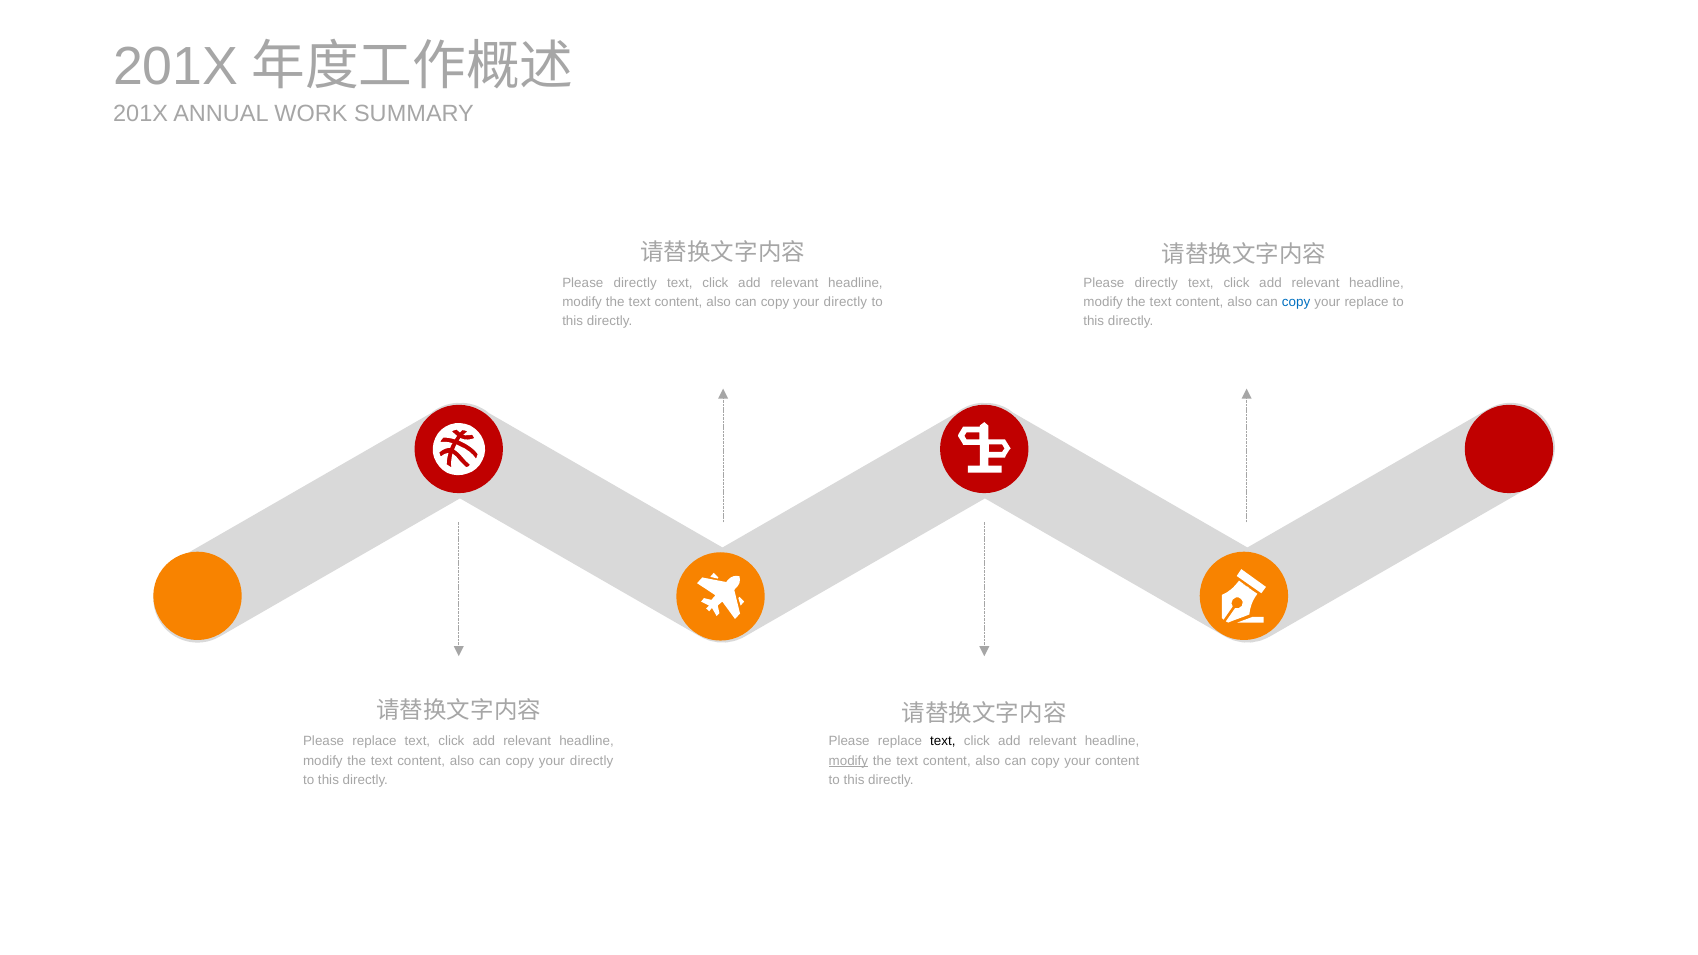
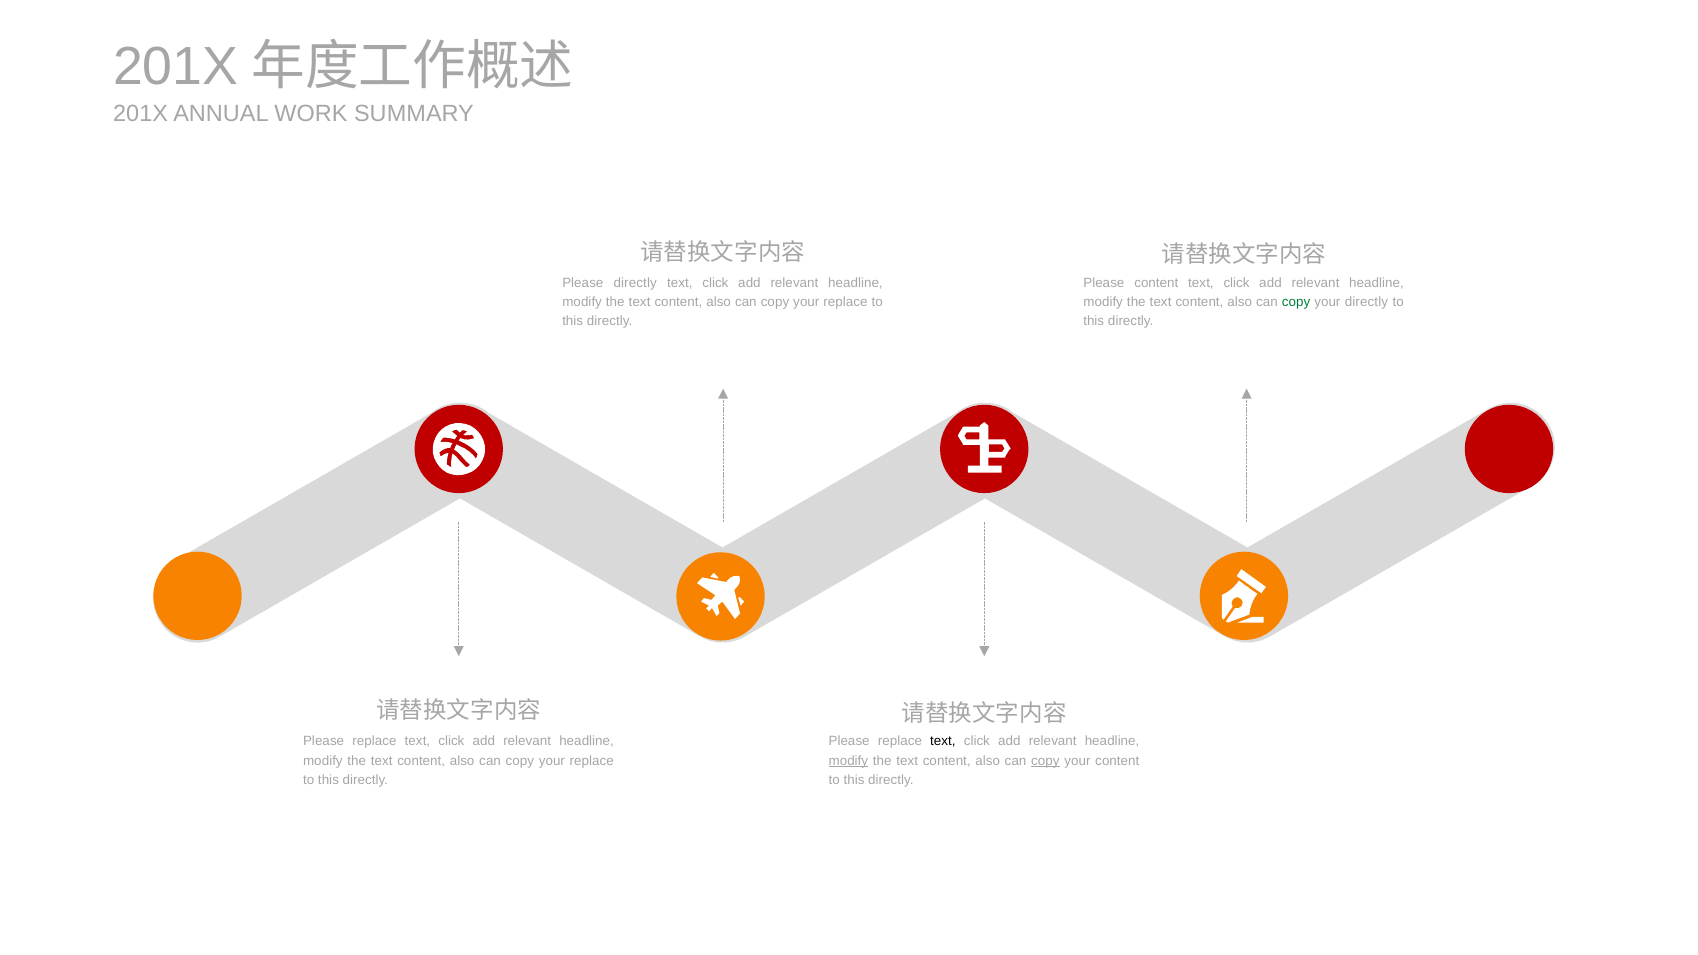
directly: directly -> content (1156, 283)
directly: directly -> replace (845, 302)
copy colour: blue -> green (1296, 302)
your replace: replace -> directly (1366, 302)
directly: directly -> replace (592, 761)
copy underline: none -> present (1045, 761)
